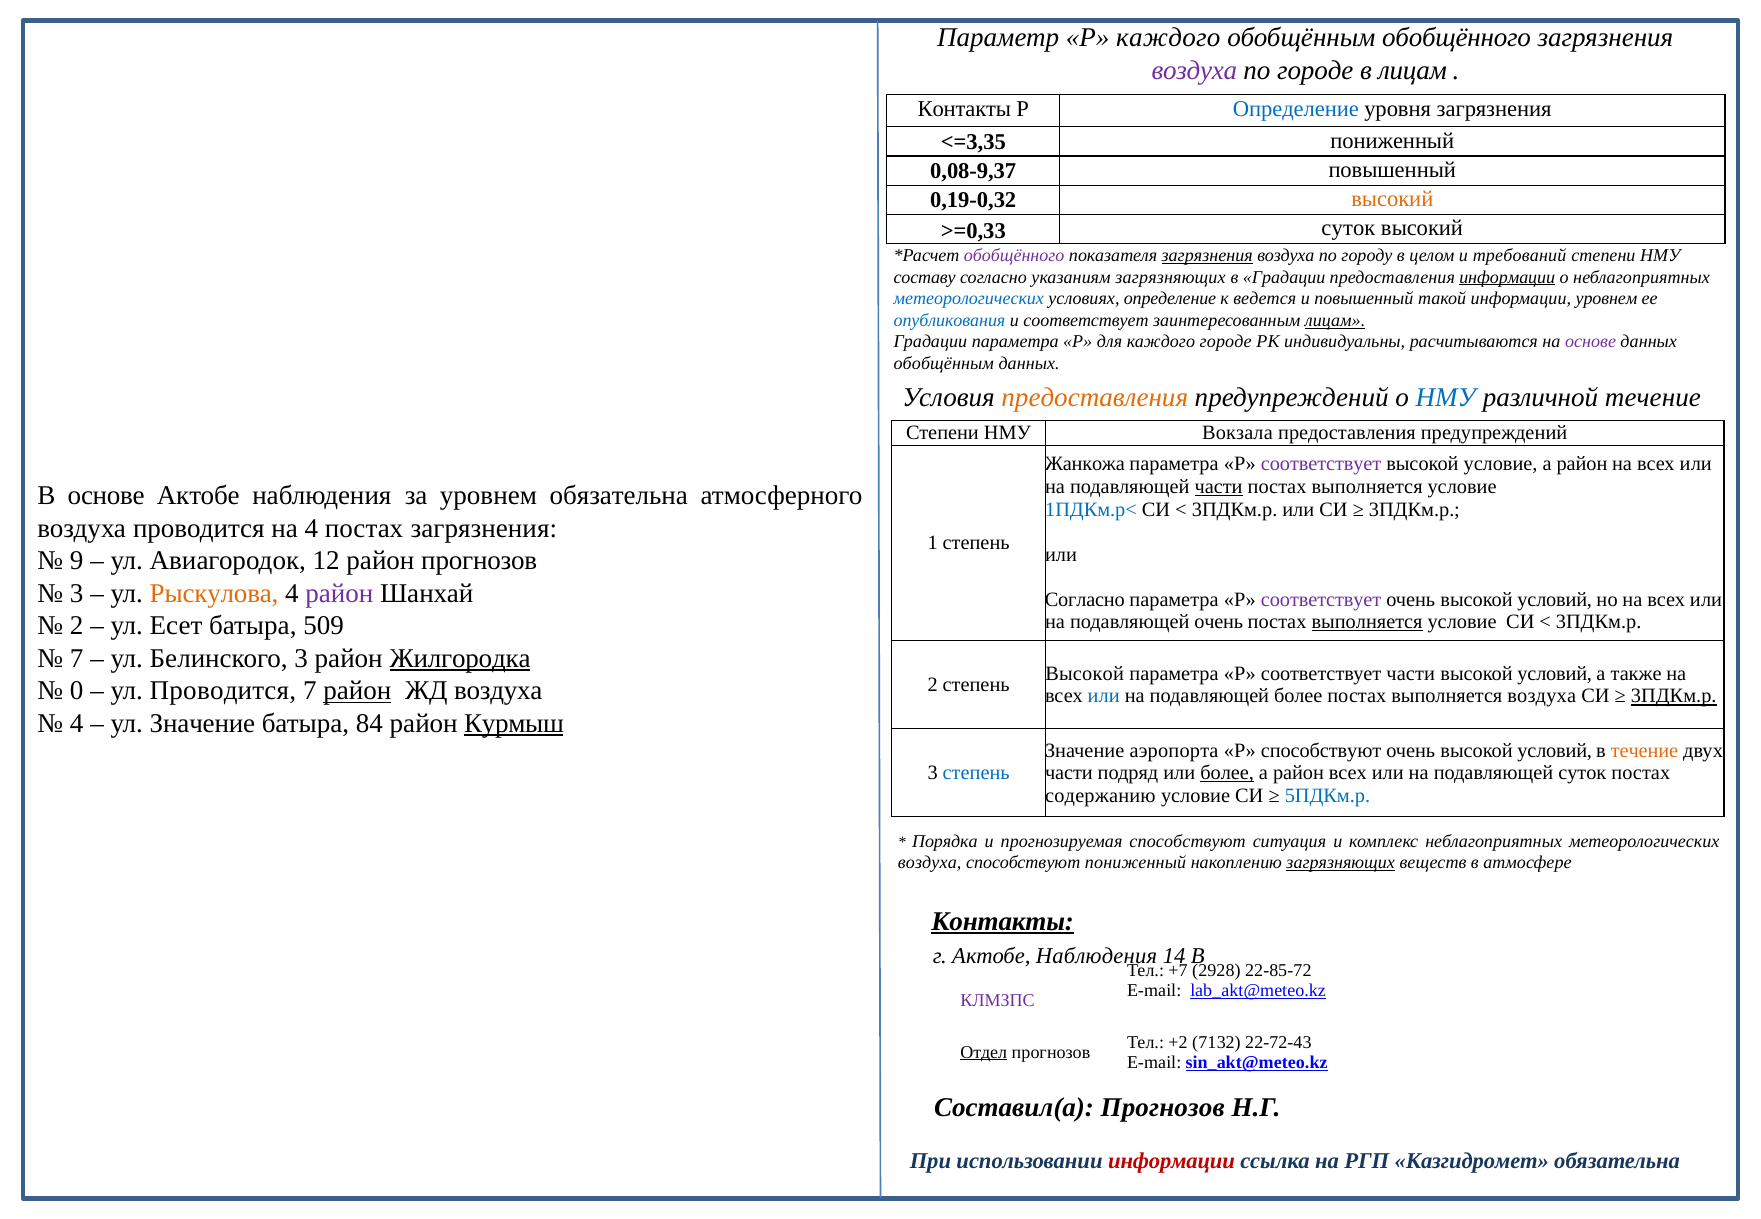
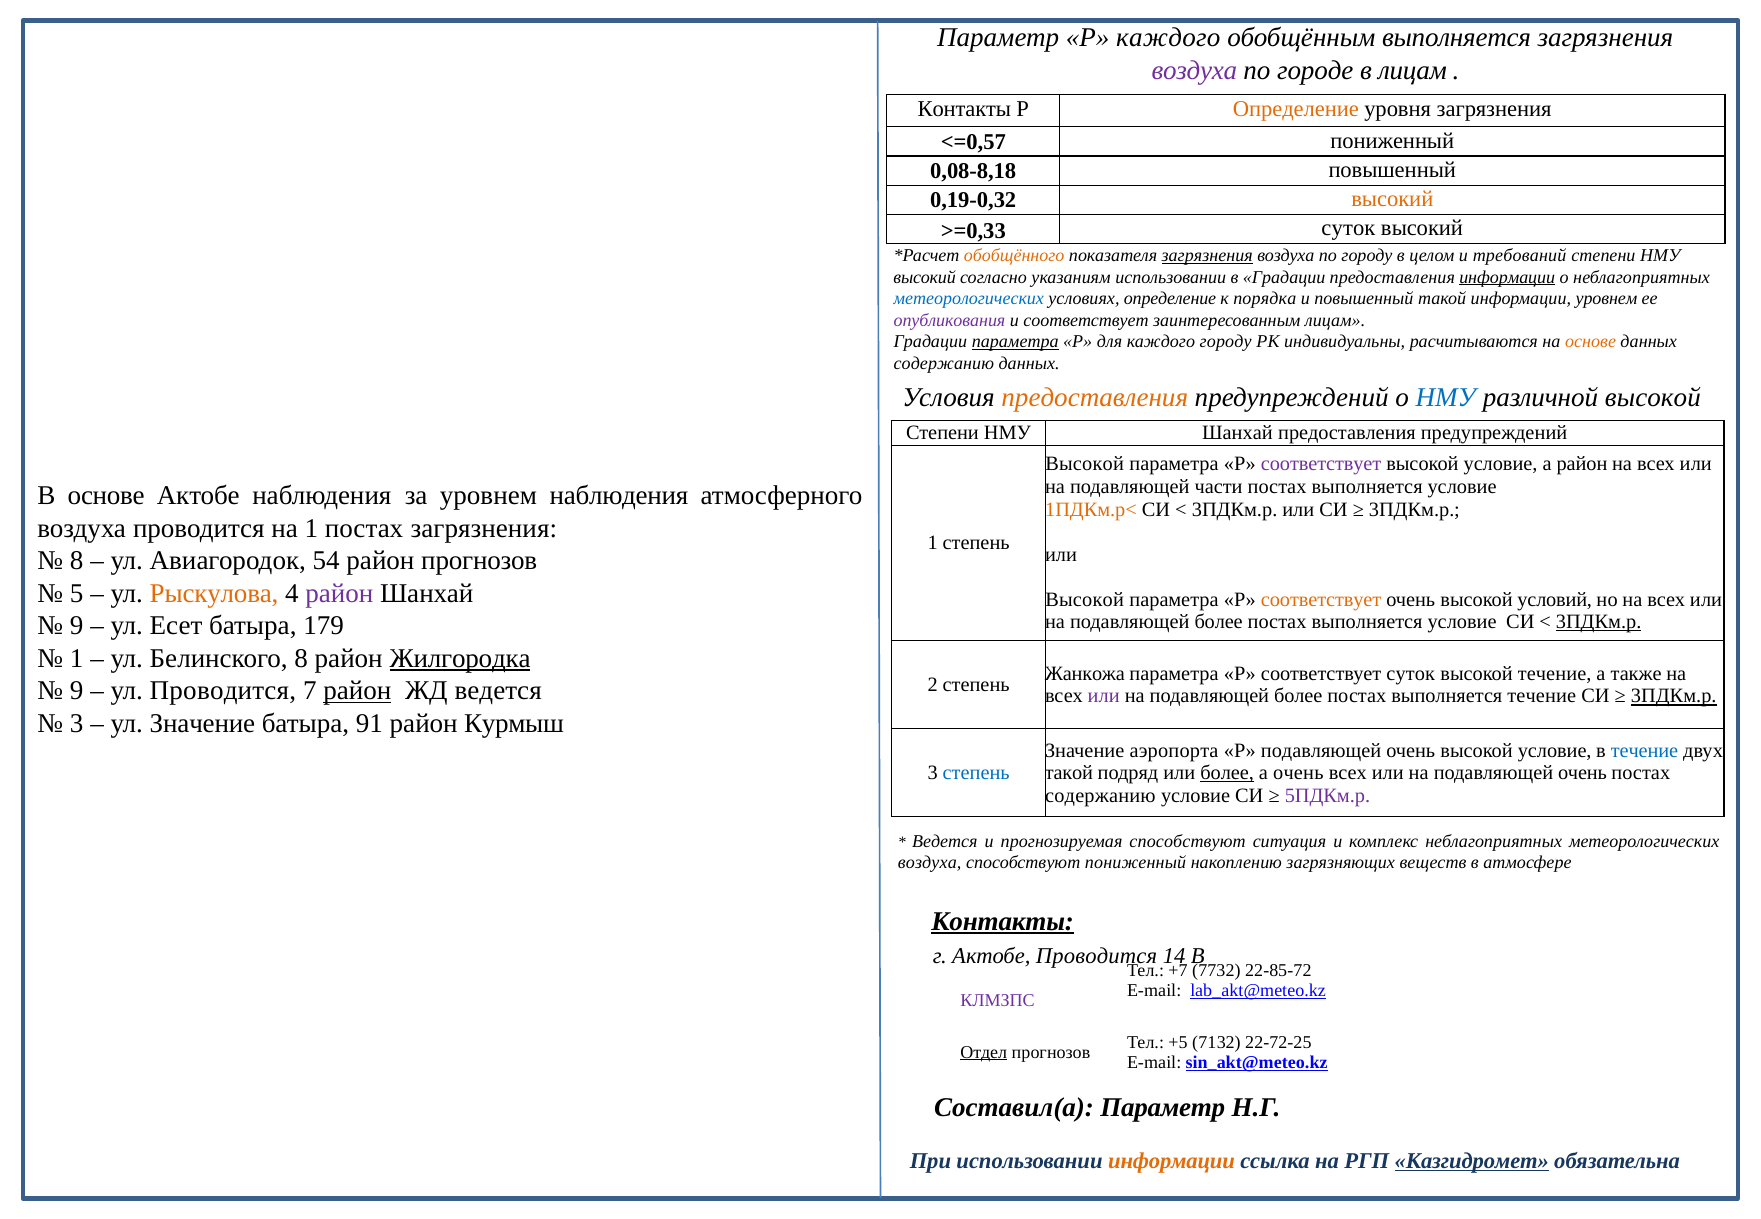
обобщённым обобщённого: обобщённого -> выполняется (1457, 38)
Определение colour: blue -> orange (1296, 109)
<=3,35: <=3,35 -> <=0,57 (973, 142)
0,08-9,37: 0,08-9,37 -> 0,08-8,18 (973, 171)
обобщённого colour: purple -> orange (1014, 255)
составу: составу -> высокий (925, 277)
указаниям загрязняющих: загрязняющих -> использовании (1171, 277)
ведется: ведется -> порядка (1265, 299)
опубликования colour: blue -> purple (949, 320)
лицам underline: present -> none (1335, 320)
параметра underline: none -> present (1015, 342)
каждого городе: городе -> городу (1226, 342)
основе colour: purple -> orange (1591, 342)
обобщённым: обобщённым -> содержанию (944, 364)
различной течение: течение -> высокой (1653, 398)
НМУ Вокзала: Вокзала -> Шанхай (1237, 433)
Жанкожа: Жанкожа -> Высокой (1085, 464)
части underline: present -> none (1219, 487)
уровнем обязательна: обязательна -> наблюдения (619, 496)
1ПДКм.р< colour: blue -> orange (1091, 509)
на 4: 4 -> 1 (311, 529)
9: 9 -> 8 (77, 561)
12: 12 -> 54 (326, 561)
3: 3 -> 5 (77, 594)
Согласно: Согласно -> Высокой (1085, 599)
соответствует colour: purple -> orange (1321, 599)
очень: очень -> более (1219, 622)
выполняется underline: present -> none (1367, 622)
3ПДКм.р underline: none -> present (1599, 622)
2: 2 -> 9 (77, 626)
509: 509 -> 179 (324, 626)
7: 7 -> 1 (77, 659)
Белинского 3: 3 -> 8 (301, 659)
Высокой: Высокой -> Жанкожа (1085, 674)
соответствует части: части -> суток (1411, 674)
условий: условий -> течение (1555, 674)
0: 0 -> 9 (77, 691)
ЖД воздуха: воздуха -> ведется (498, 691)
или colour: blue -> purple (1104, 696)
выполняется воздуха: воздуха -> течение (1542, 696)
4: 4 -> 3 (77, 724)
84: 84 -> 91 (369, 724)
Курмыш underline: present -> none (514, 724)
Р способствуют: способствуют -> подавляющей (1321, 751)
условий: условий -> условие (1555, 751)
течение colour: orange -> blue (1645, 751)
части: части -> такой (1069, 773)
район: район -> очень (1298, 773)
на подавляющей суток: суток -> очень (1582, 773)
5ПДКм.р colour: blue -> purple (1327, 796)
Порядка: Порядка -> Ведется (945, 841)
загрязняющих underline: present -> none (1341, 863)
г Актобе Наблюдения: Наблюдения -> Проводится (1096, 956)
2928: 2928 -> 7732 (1216, 971)
+2: +2 -> +5 (1178, 1042)
22-72-43: 22-72-43 -> 22-72-25 (1278, 1042)
Составил(а Прогнозов: Прогнозов -> Параметр (1163, 1107)
информации colour: red -> orange (1172, 1161)
Казгидромет underline: none -> present (1472, 1161)
